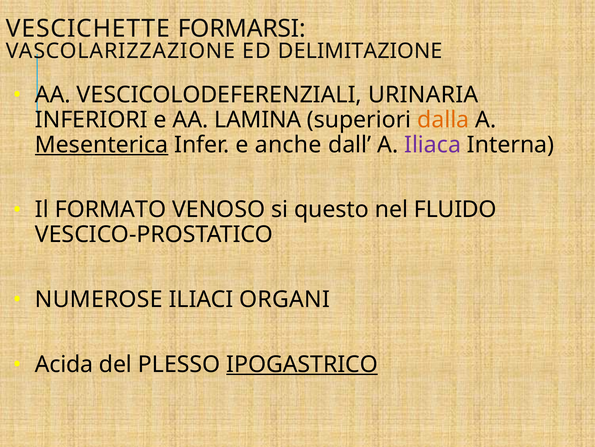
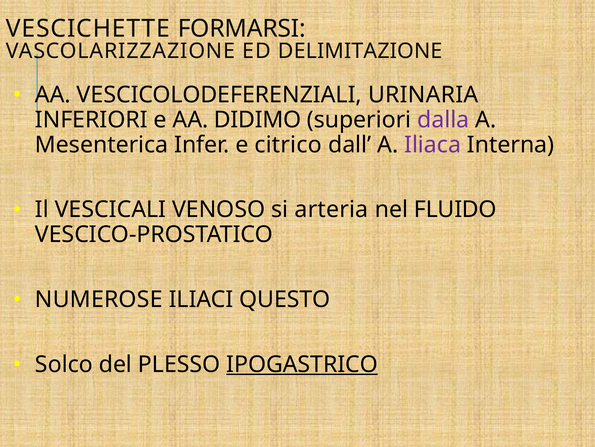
LAMINA: LAMINA -> DIDIMO (258, 120)
dalla colour: orange -> purple (443, 120)
Mesenterica underline: present -> none (102, 145)
anche: anche -> citrico (288, 145)
FORMATO: FORMATO -> VESCICALI (110, 209)
questo: questo -> arteria (331, 209)
ORGANI: ORGANI -> QUESTO (285, 299)
Acida: Acida -> Solco (64, 364)
